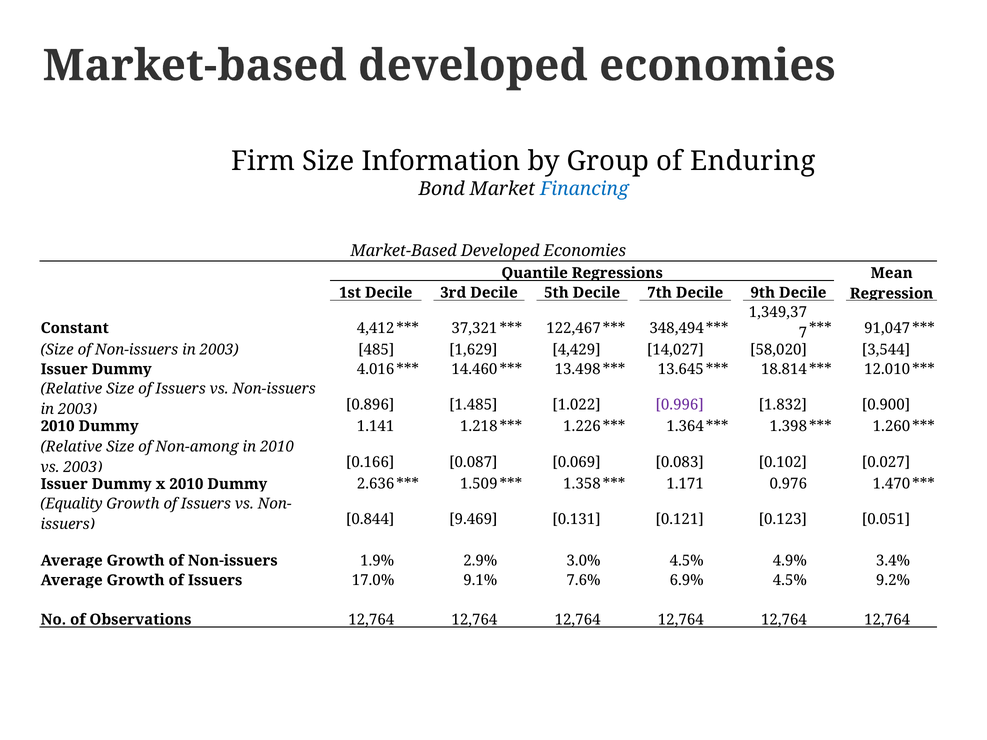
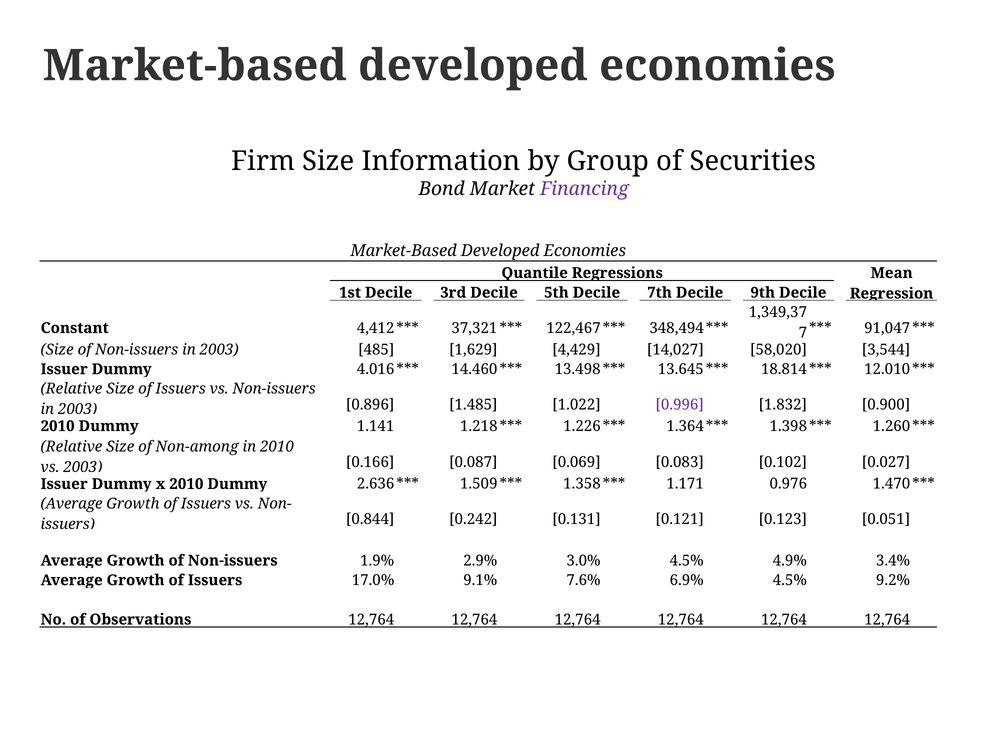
Enduring: Enduring -> Securities (753, 161)
Financing colour: blue -> purple (584, 189)
Equality: Equality -> Average (72, 504)
9.469: 9.469 -> 0.242 (473, 520)
